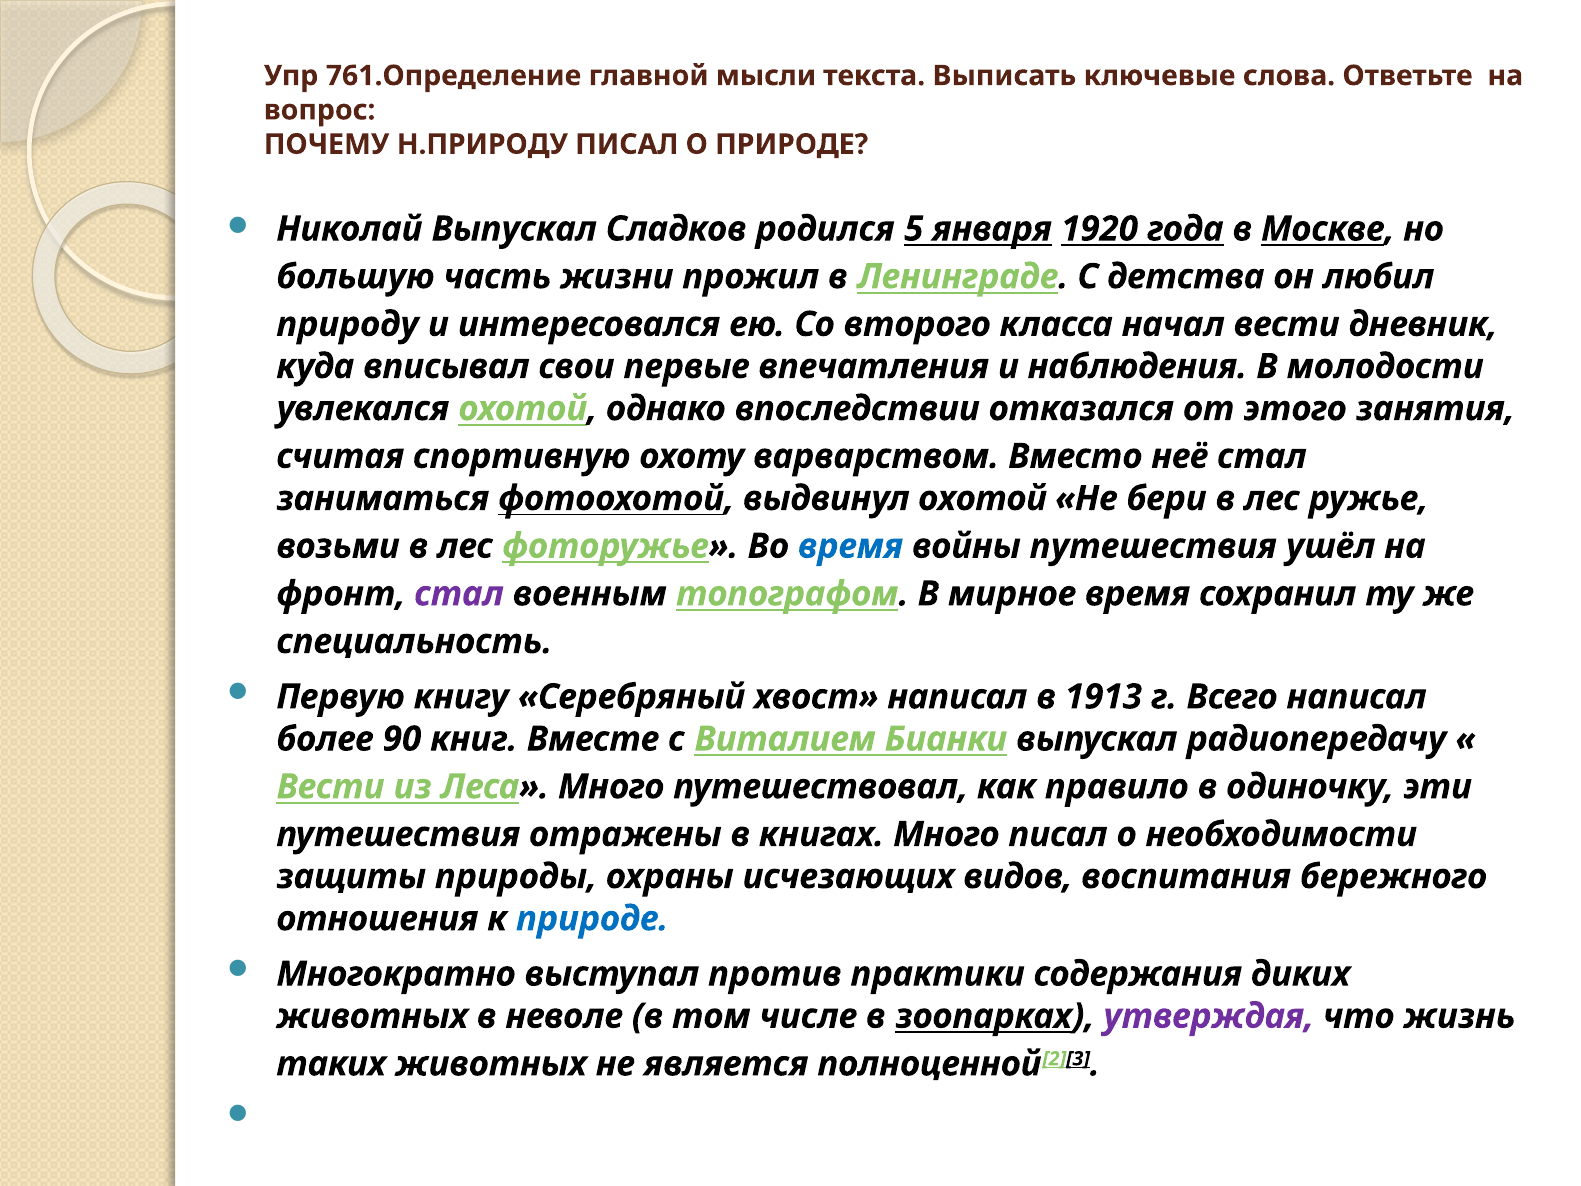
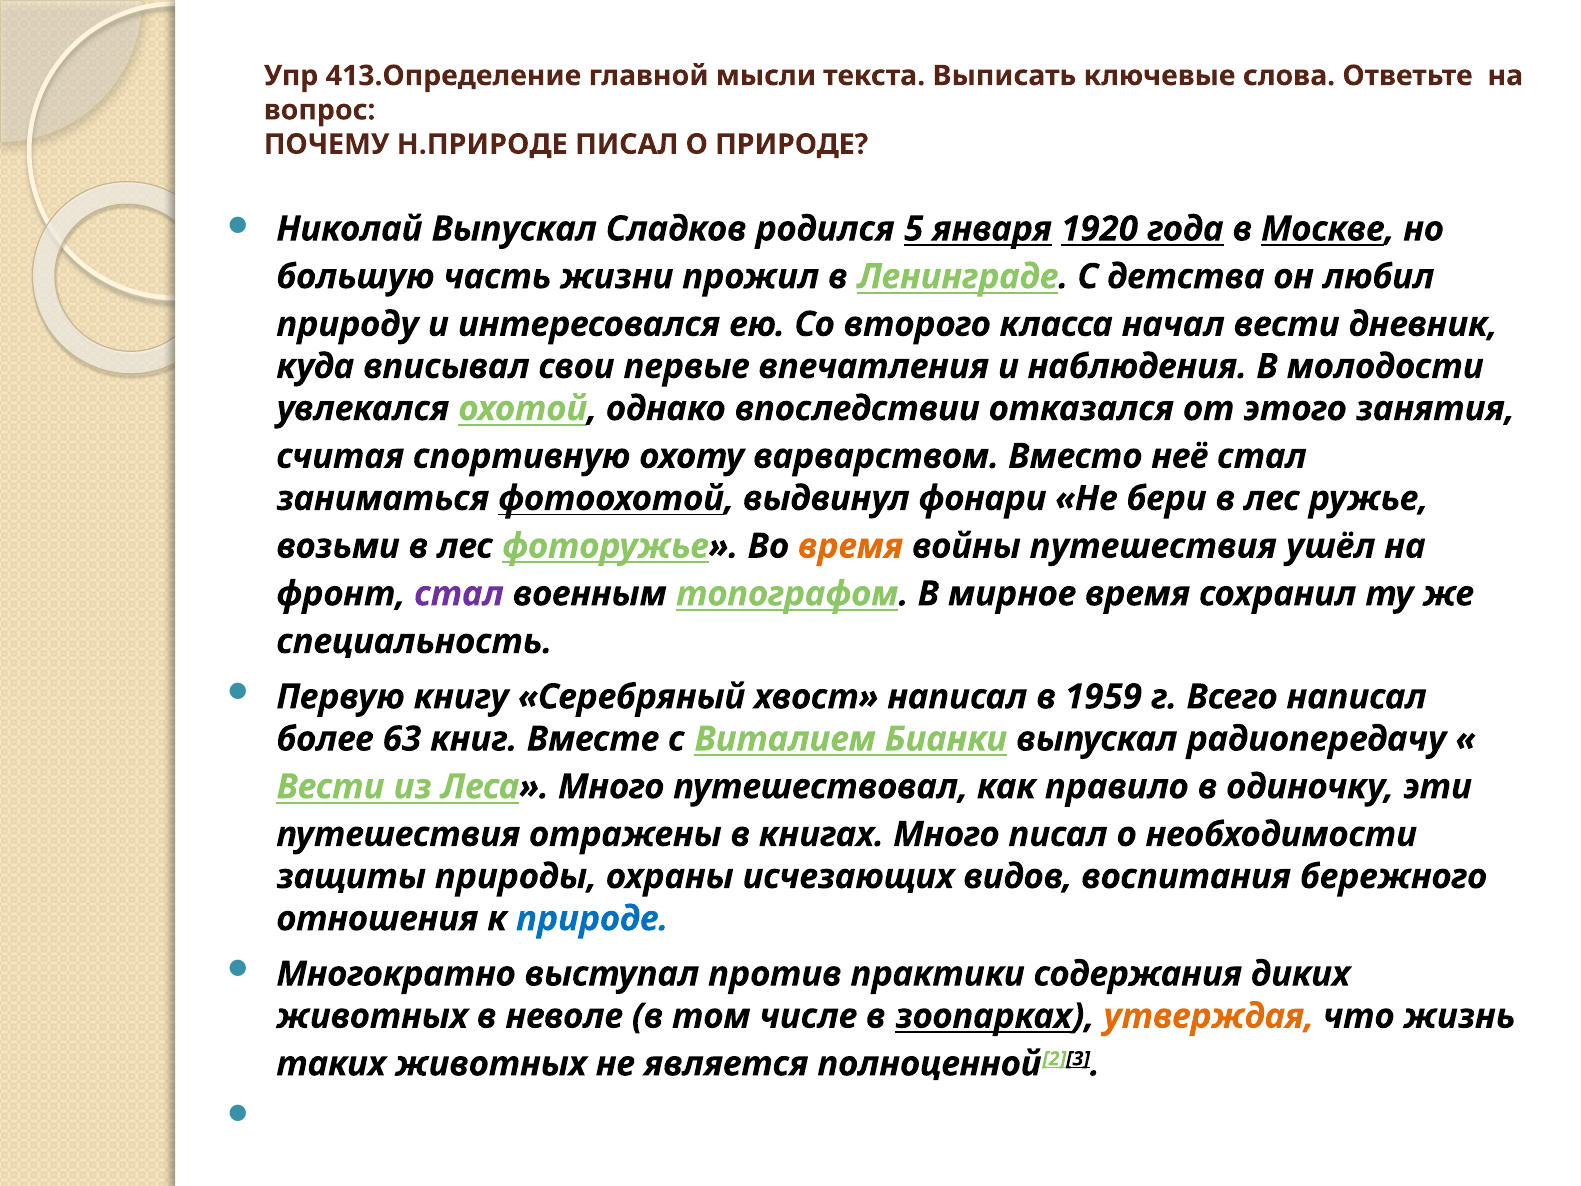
761.Определение: 761.Определение -> 413.Определение (454, 76)
Н.ПРИРОДУ: Н.ПРИРОДУ -> Н.ПРИРОДЕ (482, 144)
выдвинул охотой: охотой -> фонари (983, 498)
время colour: blue -> orange (851, 546)
1913: 1913 -> 1959 (1103, 697)
90: 90 -> 63 (402, 739)
утверждая colour: purple -> orange (1209, 1016)
